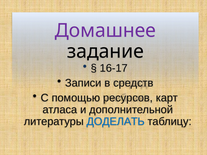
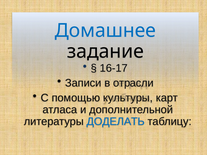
Домашнее colour: purple -> blue (105, 31)
средств: средств -> отрасли (133, 83)
ресурсов: ресурсов -> культуры (128, 98)
